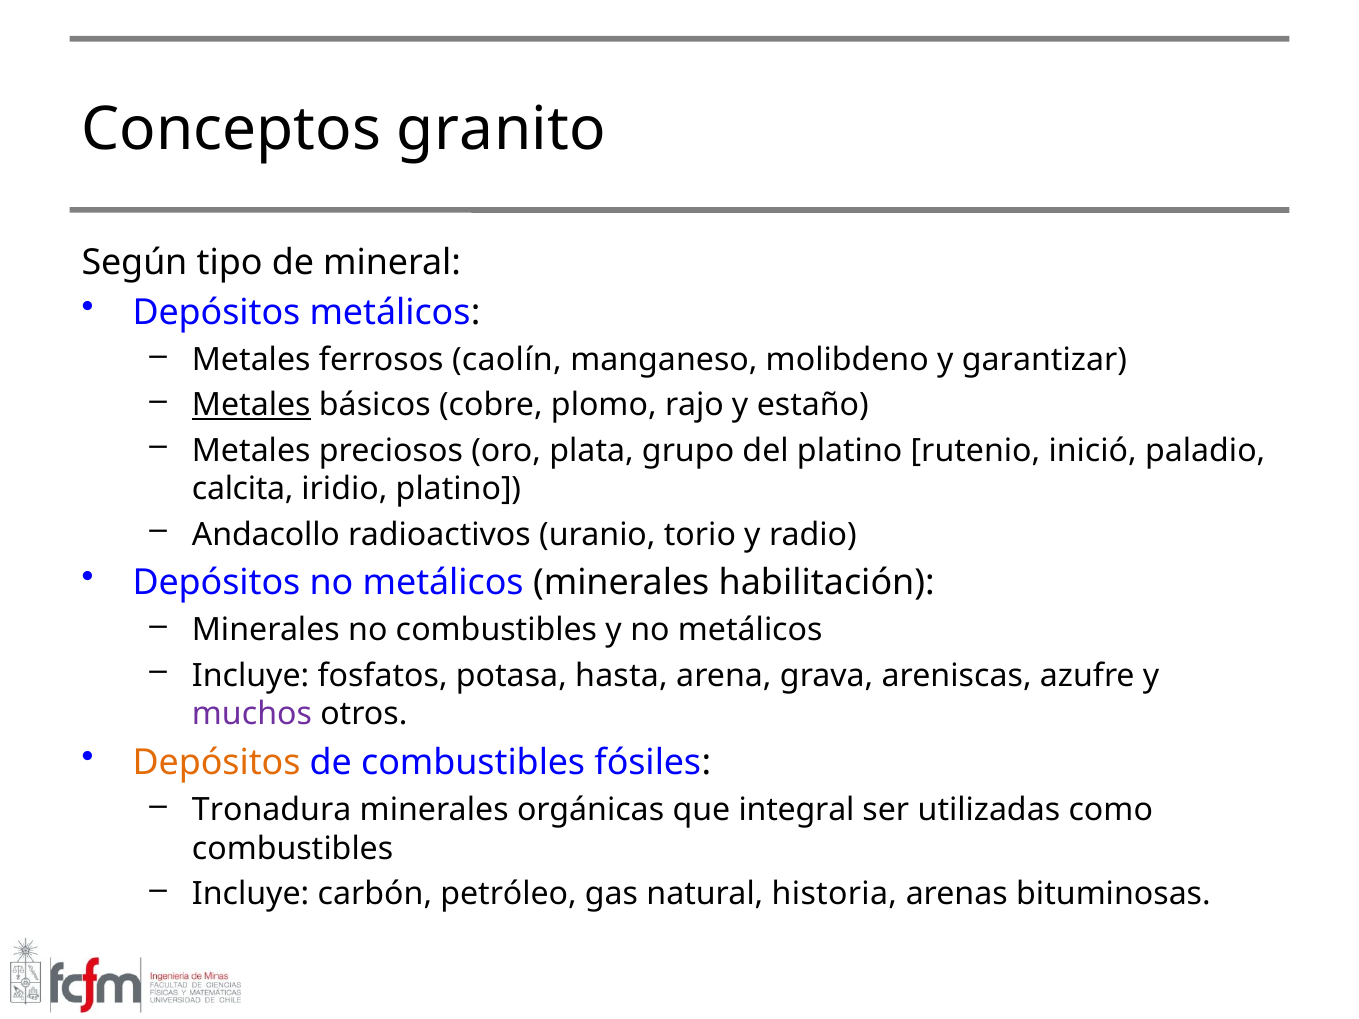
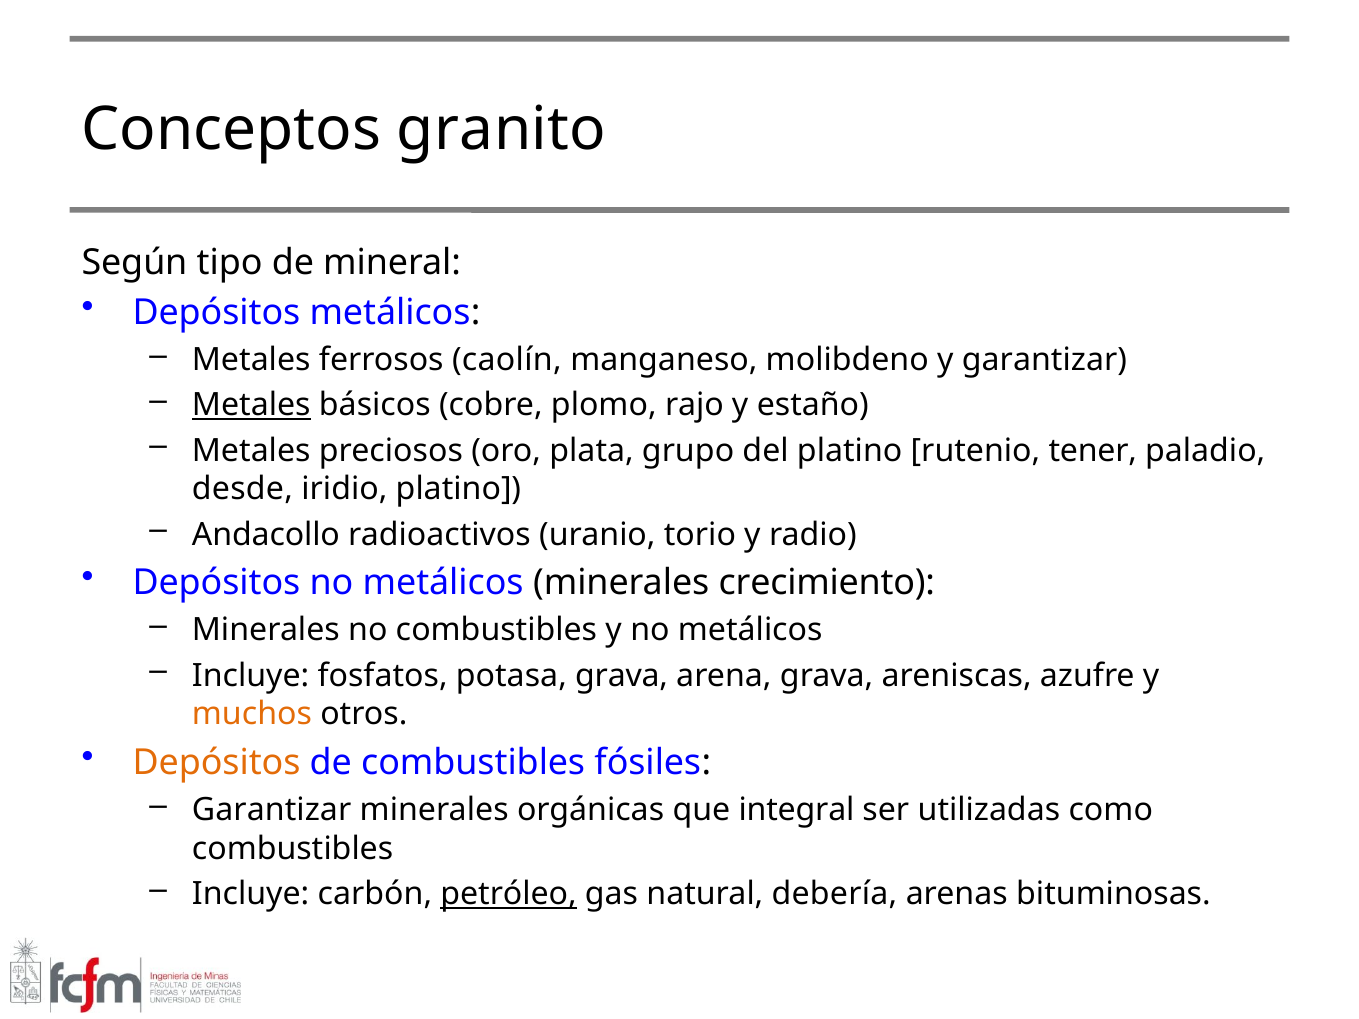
inició: inició -> tener (1093, 451)
calcita: calcita -> desde (242, 489)
habilitación: habilitación -> crecimiento (827, 583)
potasa hasta: hasta -> grava (622, 676)
muchos colour: purple -> orange (252, 714)
Tronadura: Tronadura -> Garantizar (272, 810)
petróleo underline: none -> present (509, 894)
historia: historia -> debería (834, 894)
